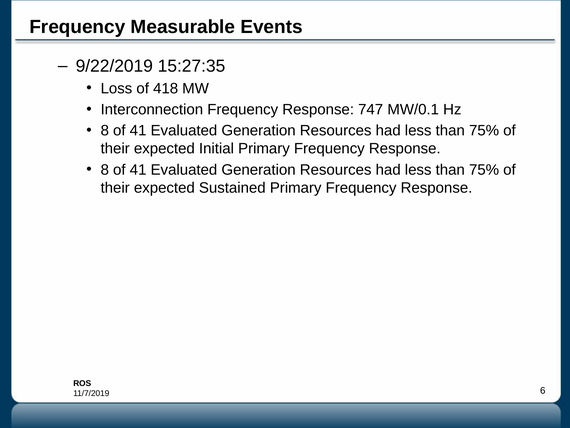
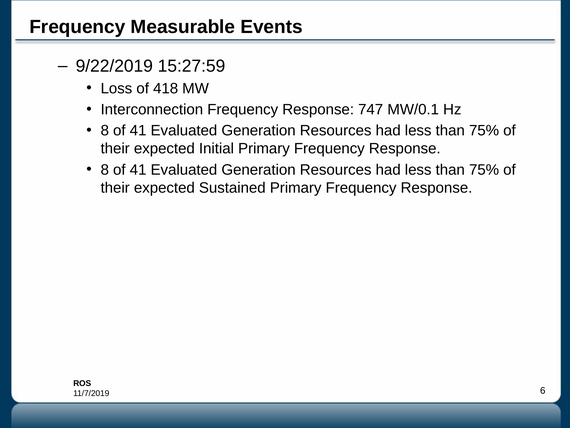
15:27:35: 15:27:35 -> 15:27:59 (191, 66)
